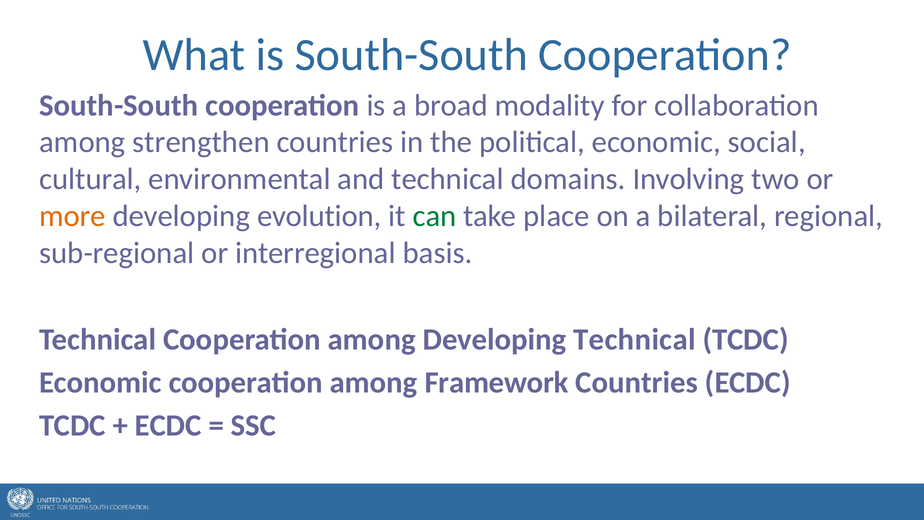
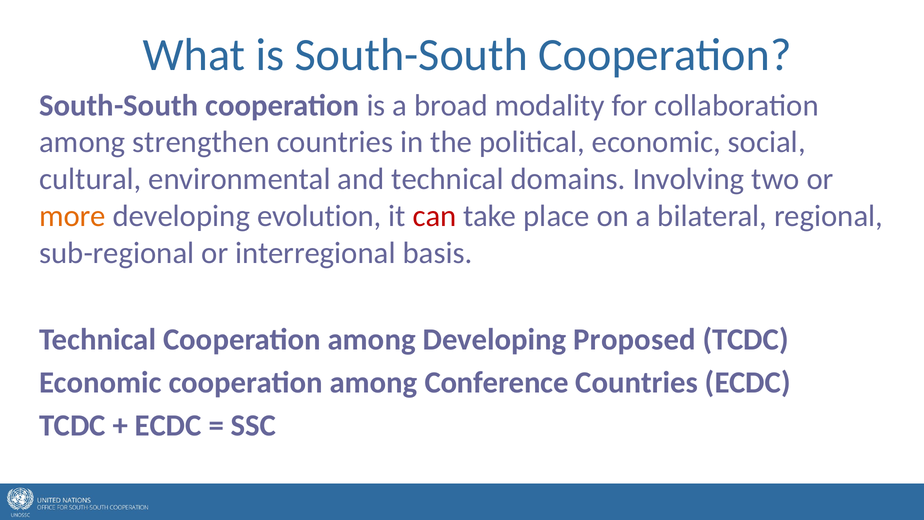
can colour: green -> red (434, 216)
Developing Technical: Technical -> Proposed (635, 339)
Framework: Framework -> Conference (497, 382)
